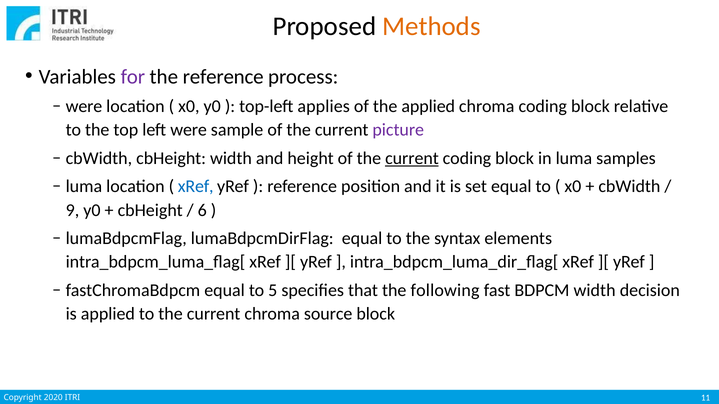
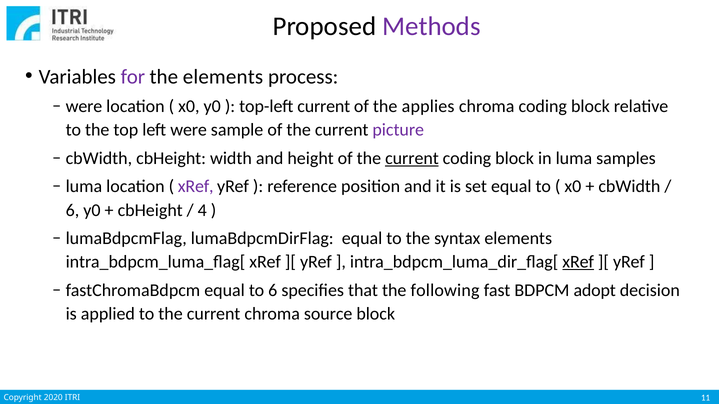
Methods colour: orange -> purple (431, 27)
the reference: reference -> elements (223, 77)
top-left applies: applies -> current (324, 106)
the applied: applied -> applies (428, 106)
xRef colour: blue -> purple (196, 187)
9: 9 -> 6 (72, 210)
6: 6 -> 4 (202, 210)
xRef underline: none -> present (578, 262)
to 5: 5 -> 6 (273, 290)
BDPCM width: width -> adopt (595, 290)
